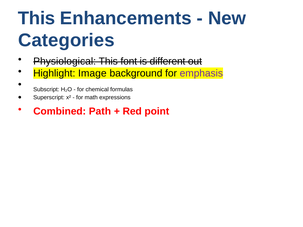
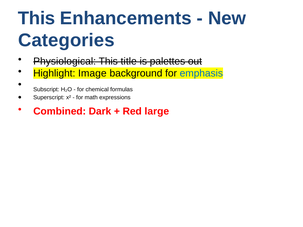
font: font -> title (129, 61)
different: different -> palettes (167, 61)
emphasis colour: purple -> blue (201, 73)
Path: Path -> Dark (100, 111)
point: point -> large (157, 111)
